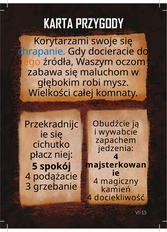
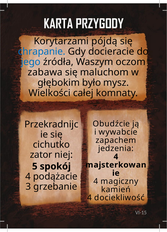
swoje: swoje -> pójdą (104, 41)
jego colour: orange -> blue (31, 62)
robi: robi -> było (92, 83)
płacz: płacz -> zator (41, 155)
